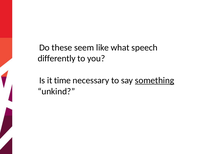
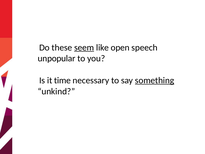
seem underline: none -> present (84, 47)
what: what -> open (120, 47)
differently: differently -> unpopular (57, 58)
